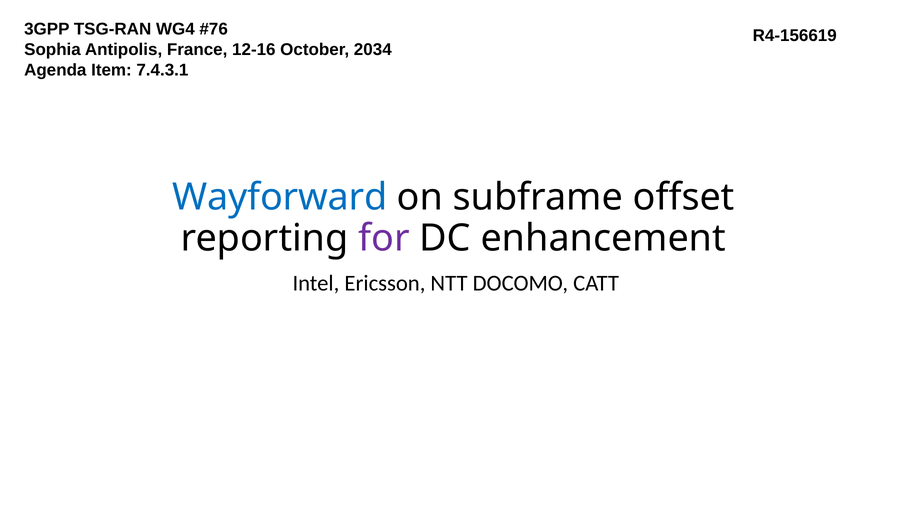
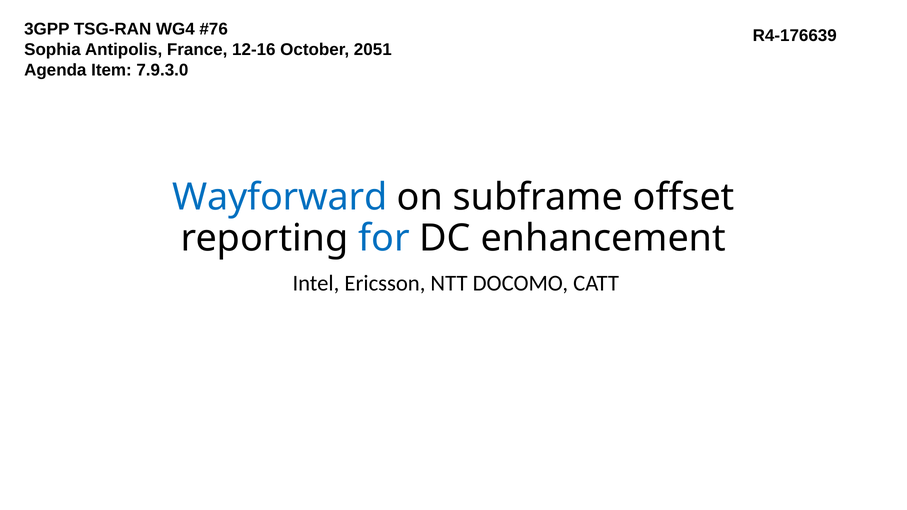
R4-156619: R4-156619 -> R4-176639 (795, 36)
2034: 2034 -> 2051 (373, 50)
7.4.3.1: 7.4.3.1 -> 7.9.3.0 (162, 70)
for colour: purple -> blue (384, 238)
